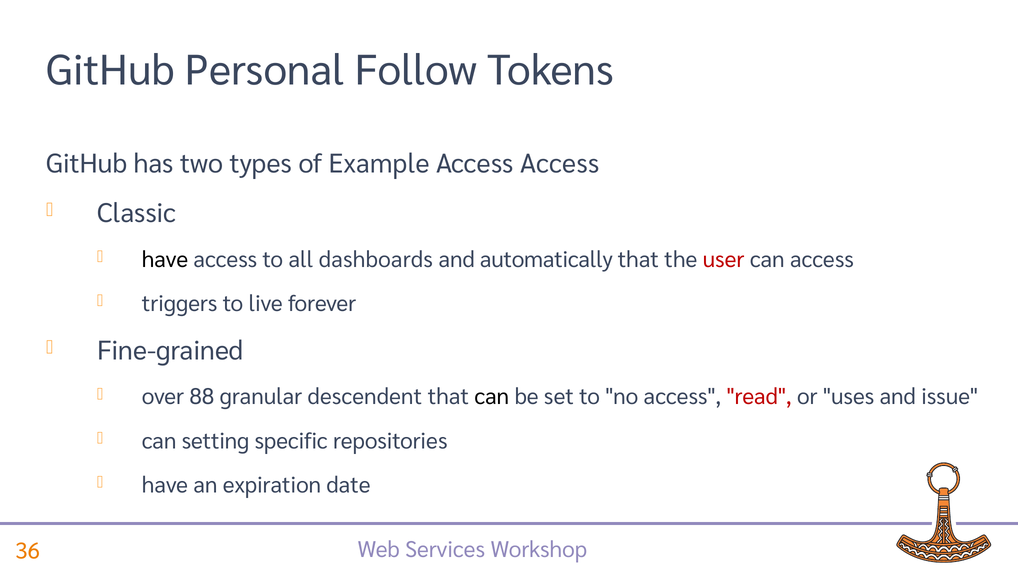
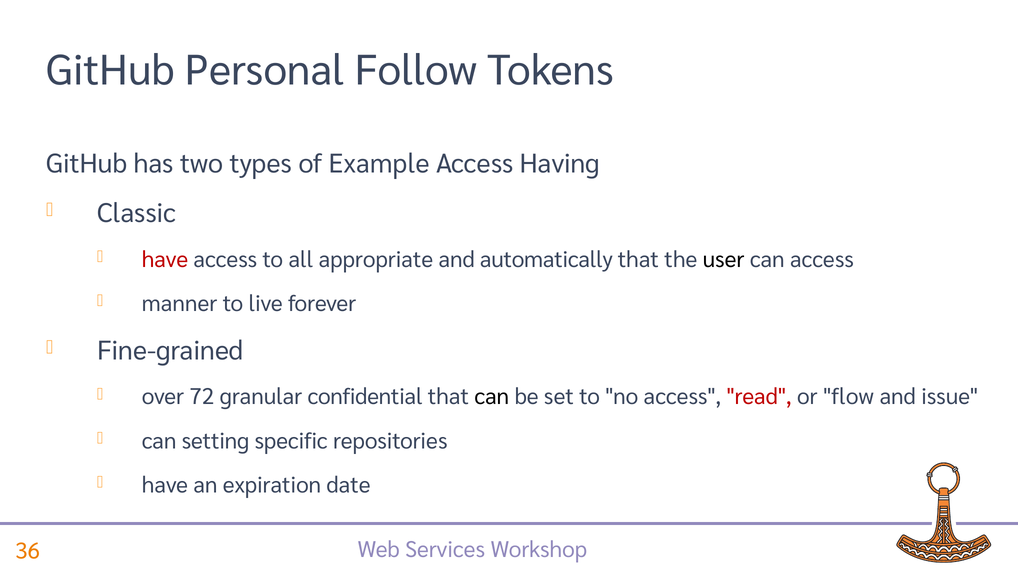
Access Access: Access -> Having (560, 164)
have colour: black -> red (165, 259)
dashboards: dashboards -> appropriate (376, 259)
user colour: red -> black (724, 259)
triggers: triggers -> manner (180, 304)
88: 88 -> 72 (202, 397)
descendent: descendent -> confidential (365, 397)
uses: uses -> flow (849, 397)
